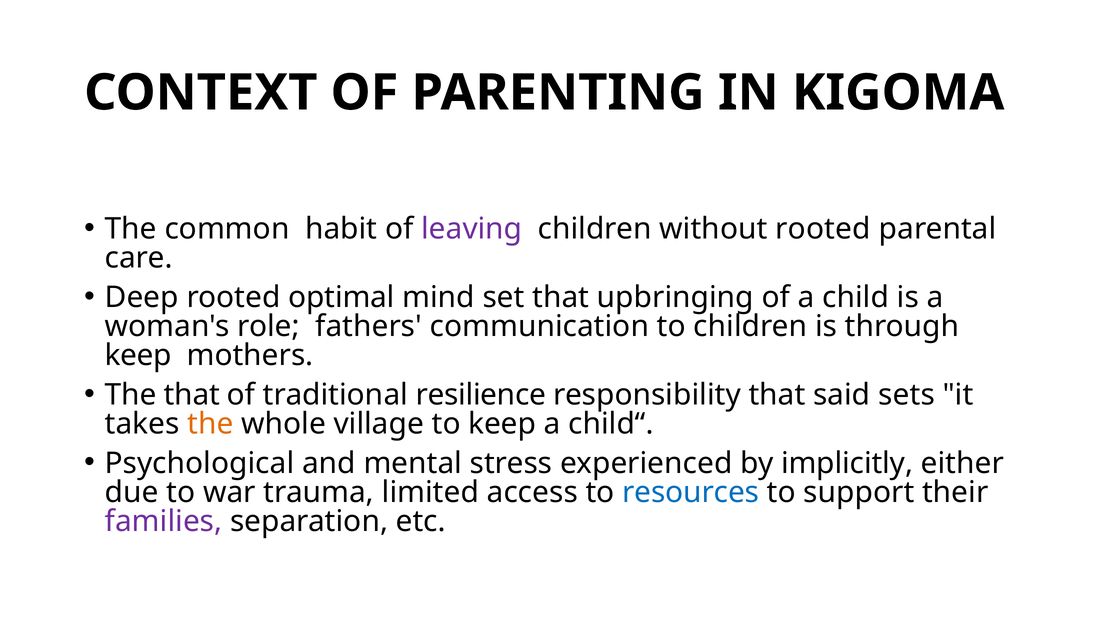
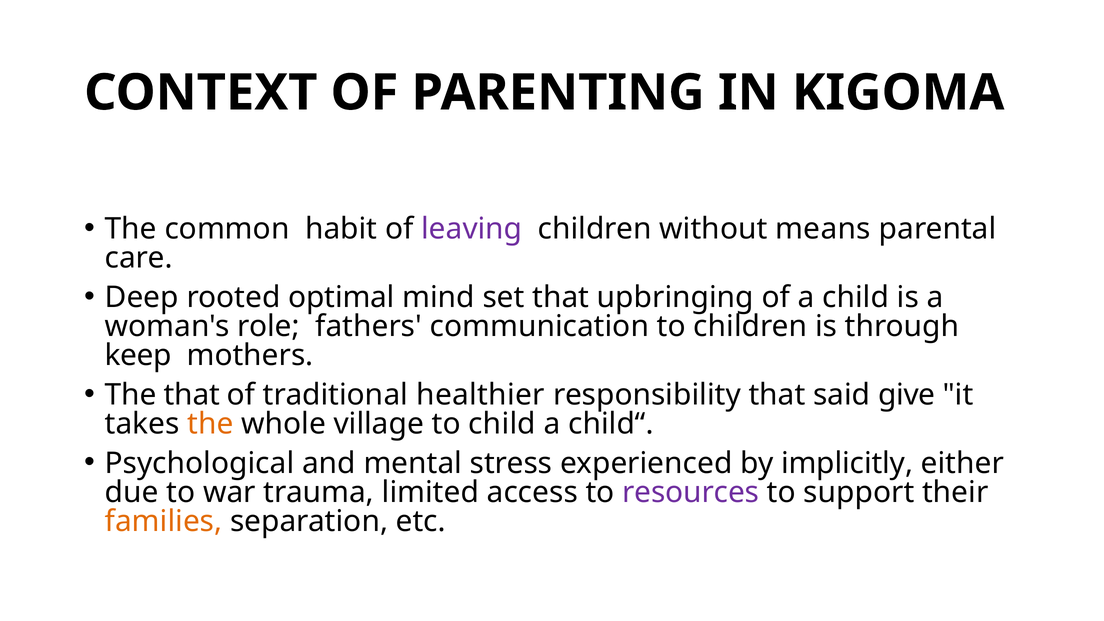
without rooted: rooted -> means (823, 229)
resilience: resilience -> healthier (481, 395)
sets: sets -> give (907, 395)
to keep: keep -> child (502, 424)
resources colour: blue -> purple (691, 492)
families colour: purple -> orange (164, 521)
